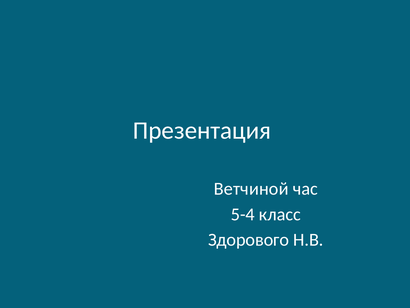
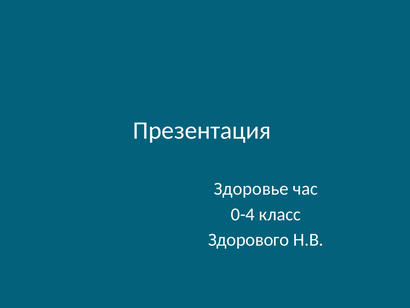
Ветчиной: Ветчиной -> Здоровье (251, 189)
5-4: 5-4 -> 0-4 (243, 214)
